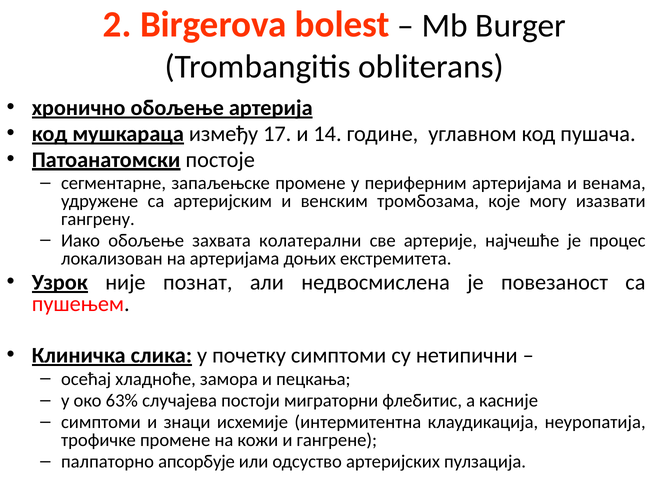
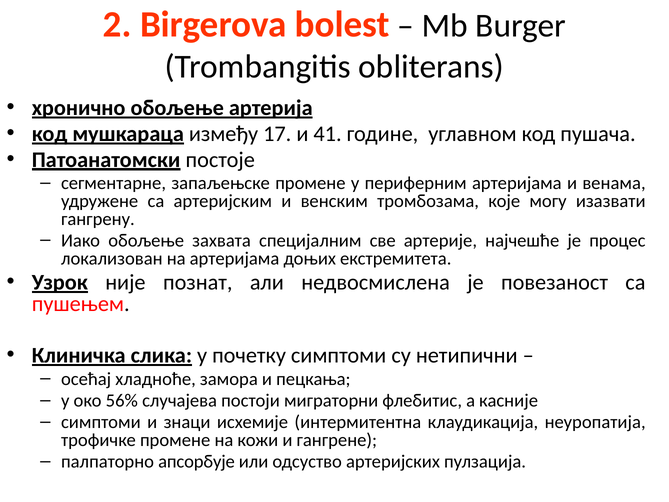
14: 14 -> 41 (328, 134)
колатерални: колатерални -> специјалним (310, 240)
63%: 63% -> 56% (122, 400)
